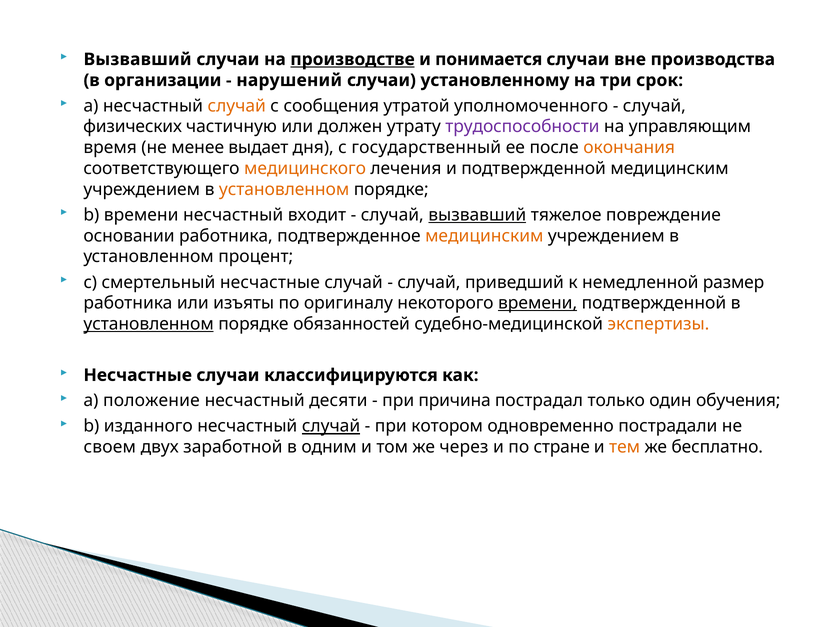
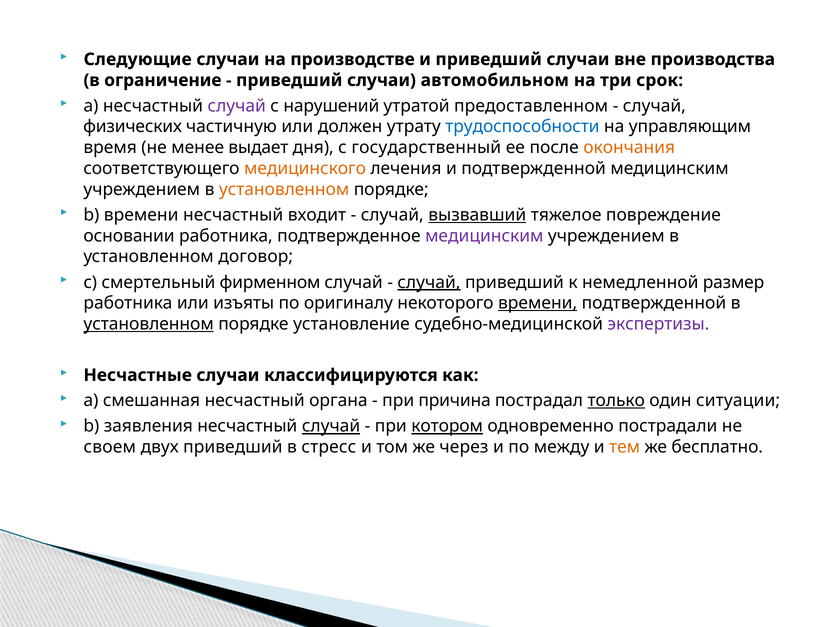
Вызвавший: Вызвавший -> Следующие (138, 59)
производстве underline: present -> none (353, 59)
и понимается: понимается -> приведший (489, 59)
организации: организации -> ограничение (163, 80)
нарушений: нарушений -> приведший (289, 80)
установленному: установленному -> автомобильном (495, 80)
случай colour: orange -> purple (237, 106)
сообщения: сообщения -> нарушений (331, 106)
уполномоченного: уполномоченного -> предоставленном (531, 106)
трудоспособности colour: purple -> blue (522, 127)
медицинским colour: orange -> purple (484, 236)
процент: процент -> договор (256, 257)
смертельный несчастные: несчастные -> фирменном (270, 282)
случай underline: none -> present (429, 282)
обязанностей: обязанностей -> установление (351, 324)
экспертизы colour: orange -> purple (658, 324)
положение: положение -> смешанная (152, 401)
десяти: десяти -> органа (338, 401)
только underline: none -> present (616, 401)
обучения: обучения -> ситуации (738, 401)
изданного: изданного -> заявления (148, 426)
котором underline: none -> present (447, 426)
двух заработной: заработной -> приведший (233, 447)
одним: одним -> стресс (329, 447)
стране: стране -> между (562, 447)
